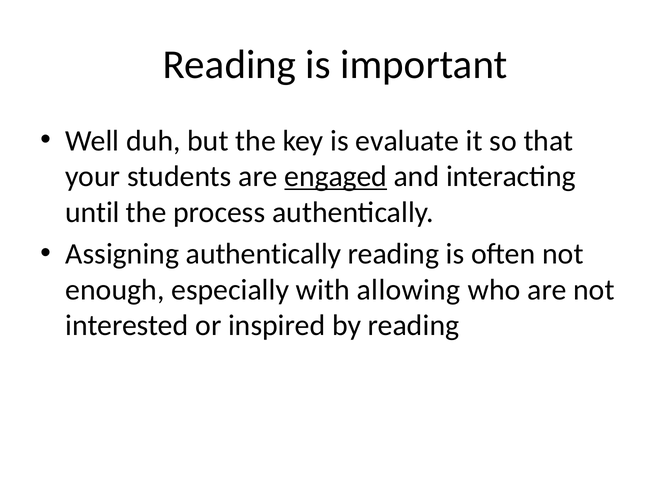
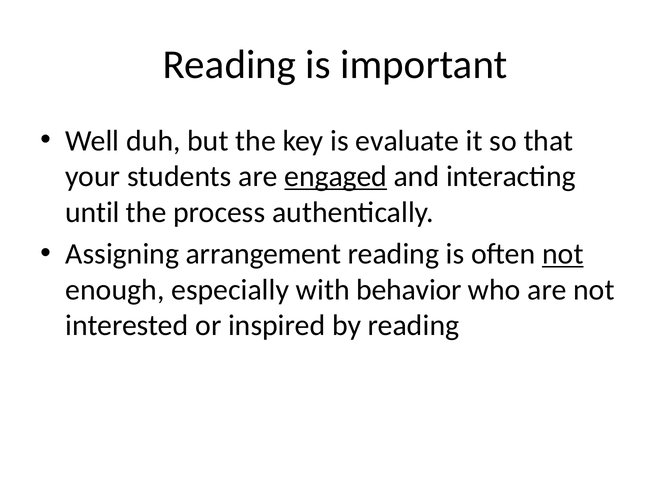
Assigning authentically: authentically -> arrangement (264, 254)
not underline: none -> present (563, 254)
allowing: allowing -> behavior (409, 290)
